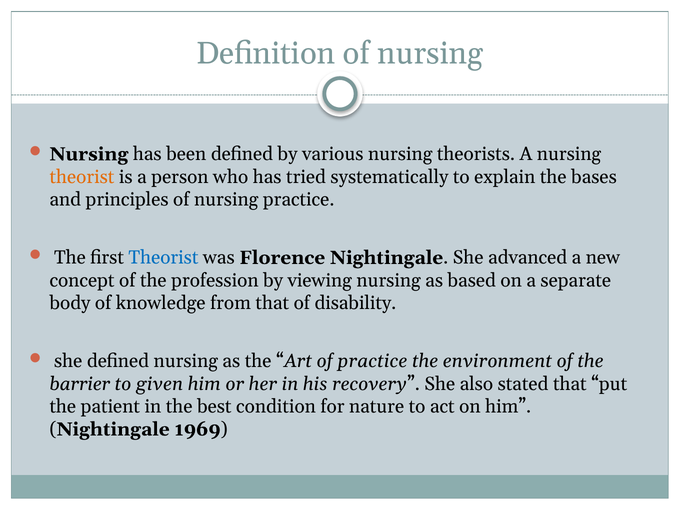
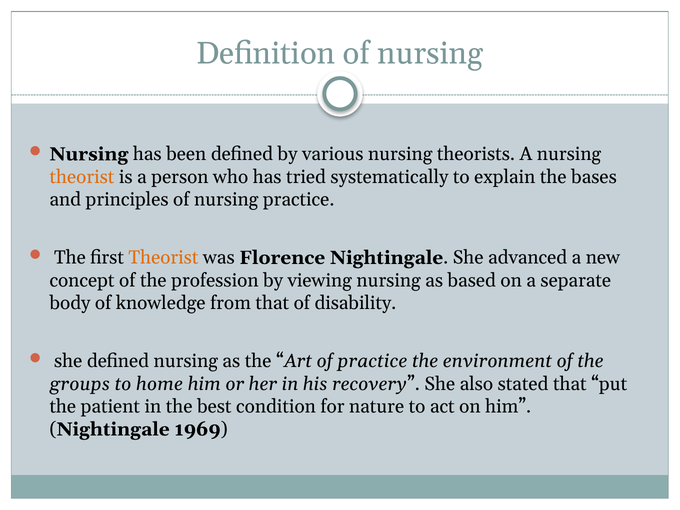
Theorist colour: blue -> orange (163, 258)
barrier: barrier -> groups (80, 384)
given: given -> home (160, 384)
